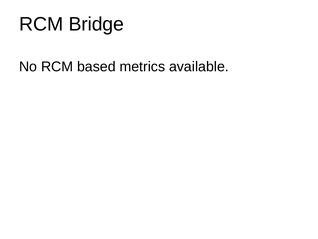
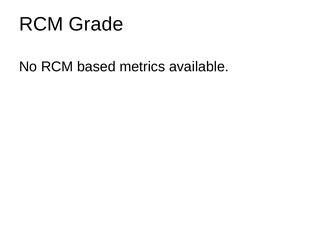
Bridge: Bridge -> Grade (96, 24)
